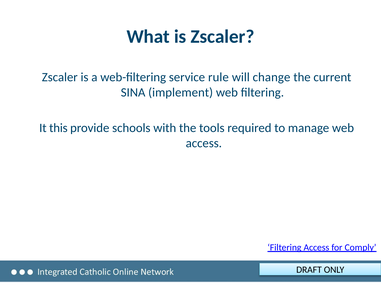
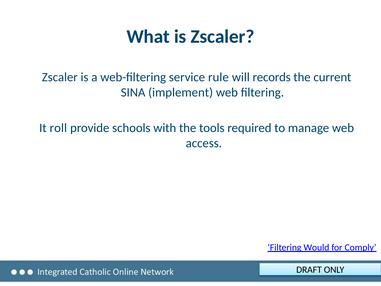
change: change -> records (272, 77)
this: this -> roll (58, 128)
Filtering Access: Access -> Would (316, 247)
